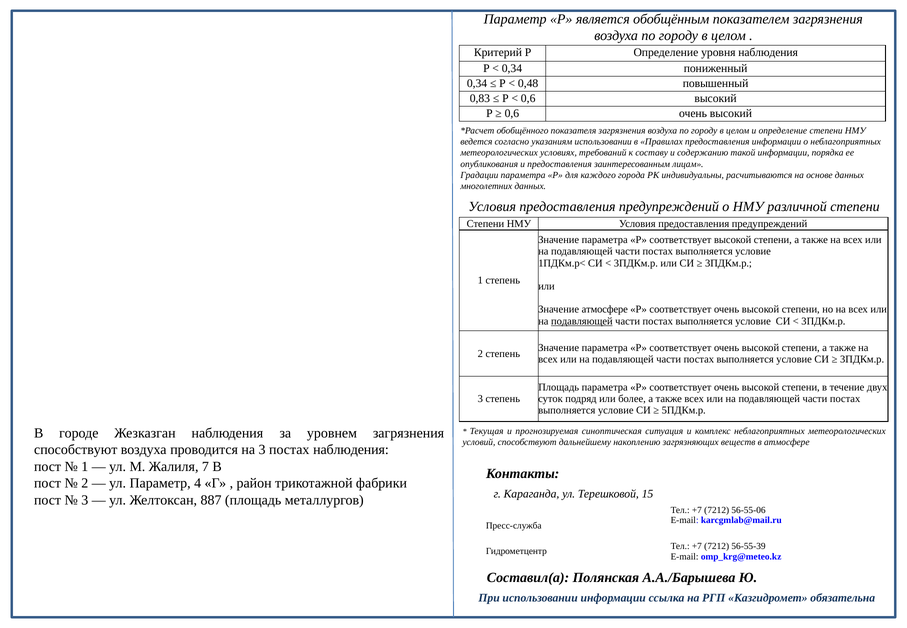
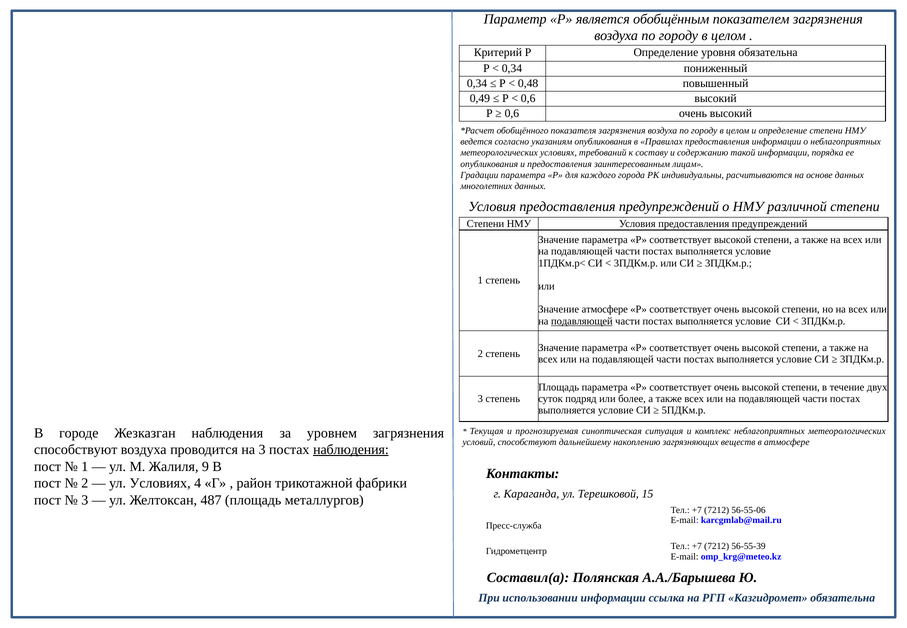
уровня наблюдения: наблюдения -> обязательна (768, 53)
0,83: 0,83 -> 0,49 (480, 99)
указаниям использовании: использовании -> опубликования (603, 142)
наблюдения underline: none -> present (351, 450)
7: 7 -> 9 (205, 466)
ул Параметр: Параметр -> Условиях (160, 483)
887: 887 -> 487 (211, 500)
